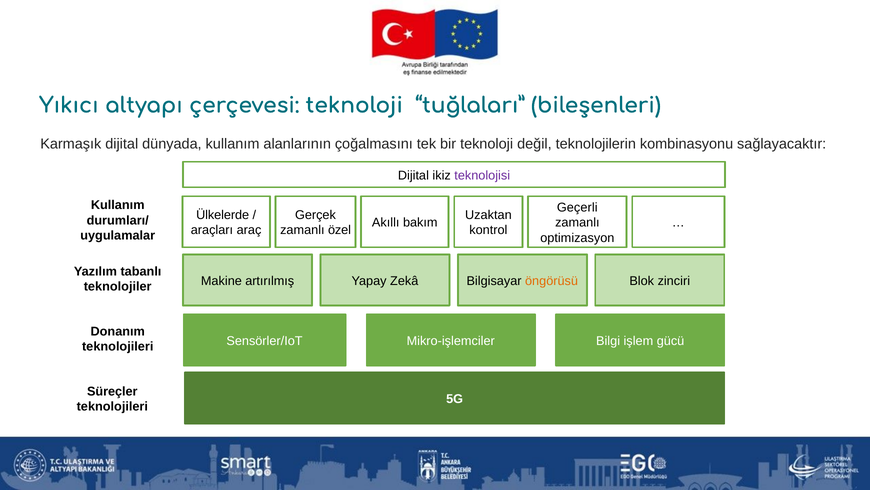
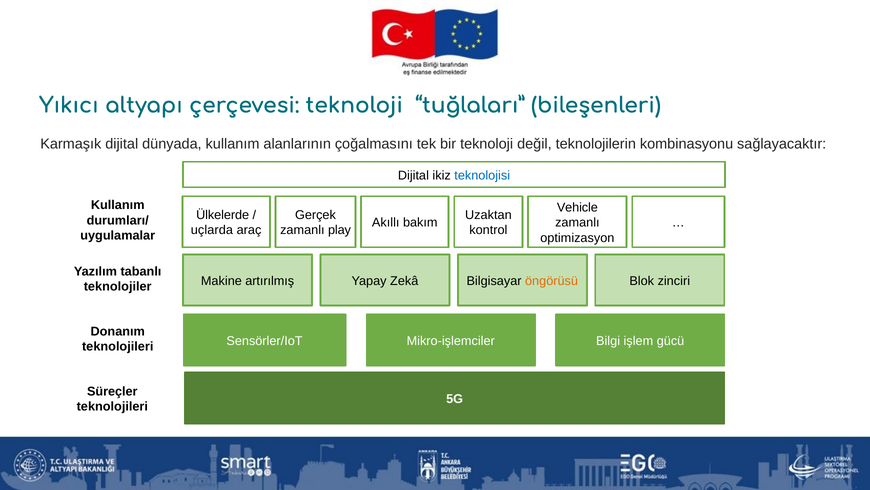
teknolojisi colour: purple -> blue (482, 175)
Geçerli: Geçerli -> Vehicle (577, 207)
araçları: araçları -> uçlarda (212, 230)
özel: özel -> play (340, 230)
